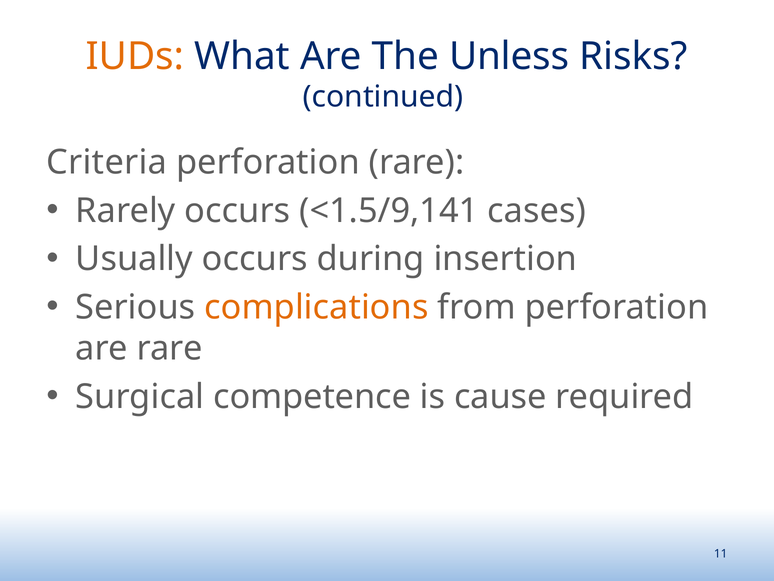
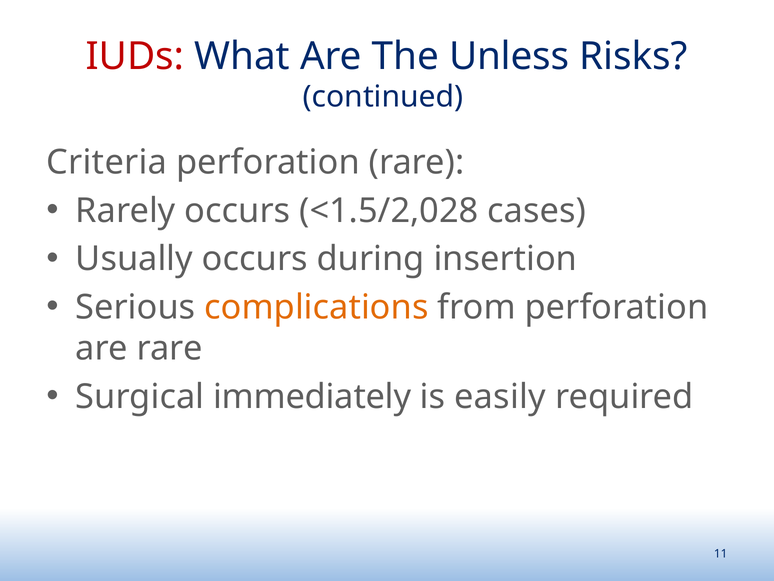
IUDs colour: orange -> red (135, 56)
<1.5/9,141: <1.5/9,141 -> <1.5/2,028 (389, 211)
competence: competence -> immediately (312, 396)
cause: cause -> easily (500, 396)
